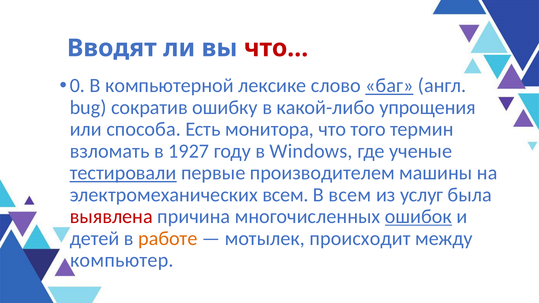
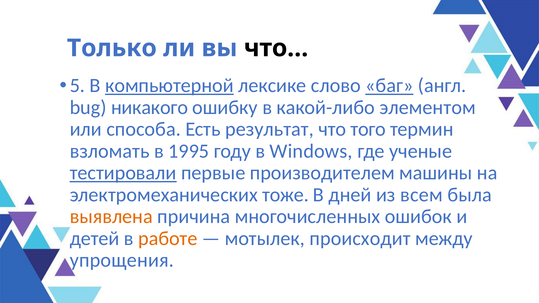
Вводят: Вводят -> Только (112, 48)
что… colour: red -> black (276, 48)
0: 0 -> 5 (77, 86)
компьютерной underline: none -> present (169, 86)
сократив: сократив -> никакого (150, 107)
упрощения: упрощения -> элементом (428, 107)
монитора: монитора -> результат (269, 129)
1927: 1927 -> 1995 (189, 151)
электромеханических всем: всем -> тоже (285, 195)
В всем: всем -> дней (350, 195)
услуг: услуг -> всем (421, 195)
выявлена colour: red -> orange (111, 217)
ошибок underline: present -> none (418, 217)
компьютер: компьютер -> упрощения (122, 260)
